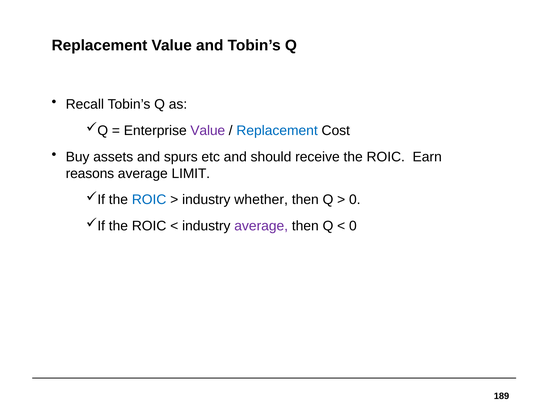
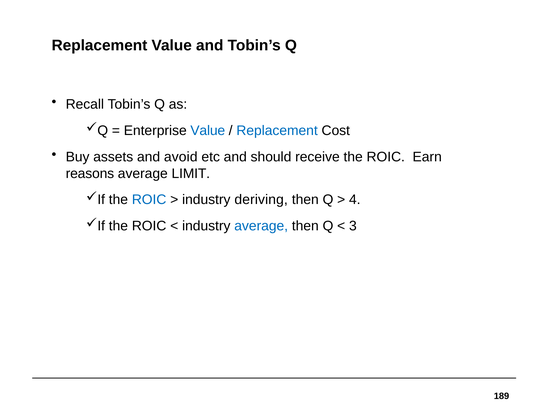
Value colour: purple -> blue (208, 130)
spurs: spurs -> avoid (181, 157)
whether: whether -> deriving (261, 200)
0: 0 -> 4 (355, 200)
average colour: purple -> blue (261, 226)
0: 0 -> 3 (353, 226)
